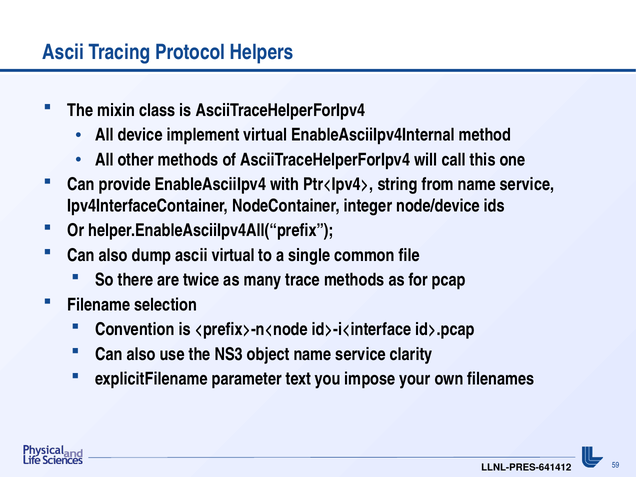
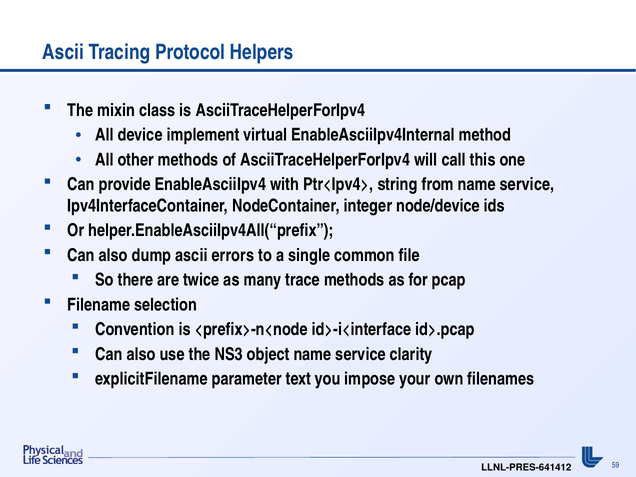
ascii virtual: virtual -> errors (233, 255)
